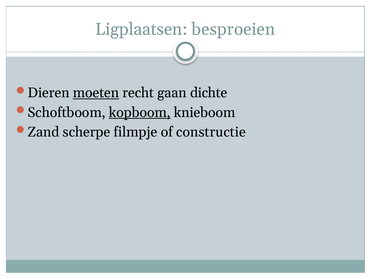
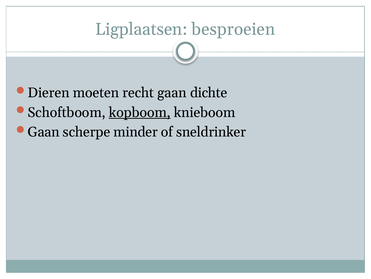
moeten underline: present -> none (96, 93)
Zand: Zand -> Gaan (44, 132)
filmpje: filmpje -> minder (136, 132)
constructie: constructie -> sneldrinker (211, 132)
